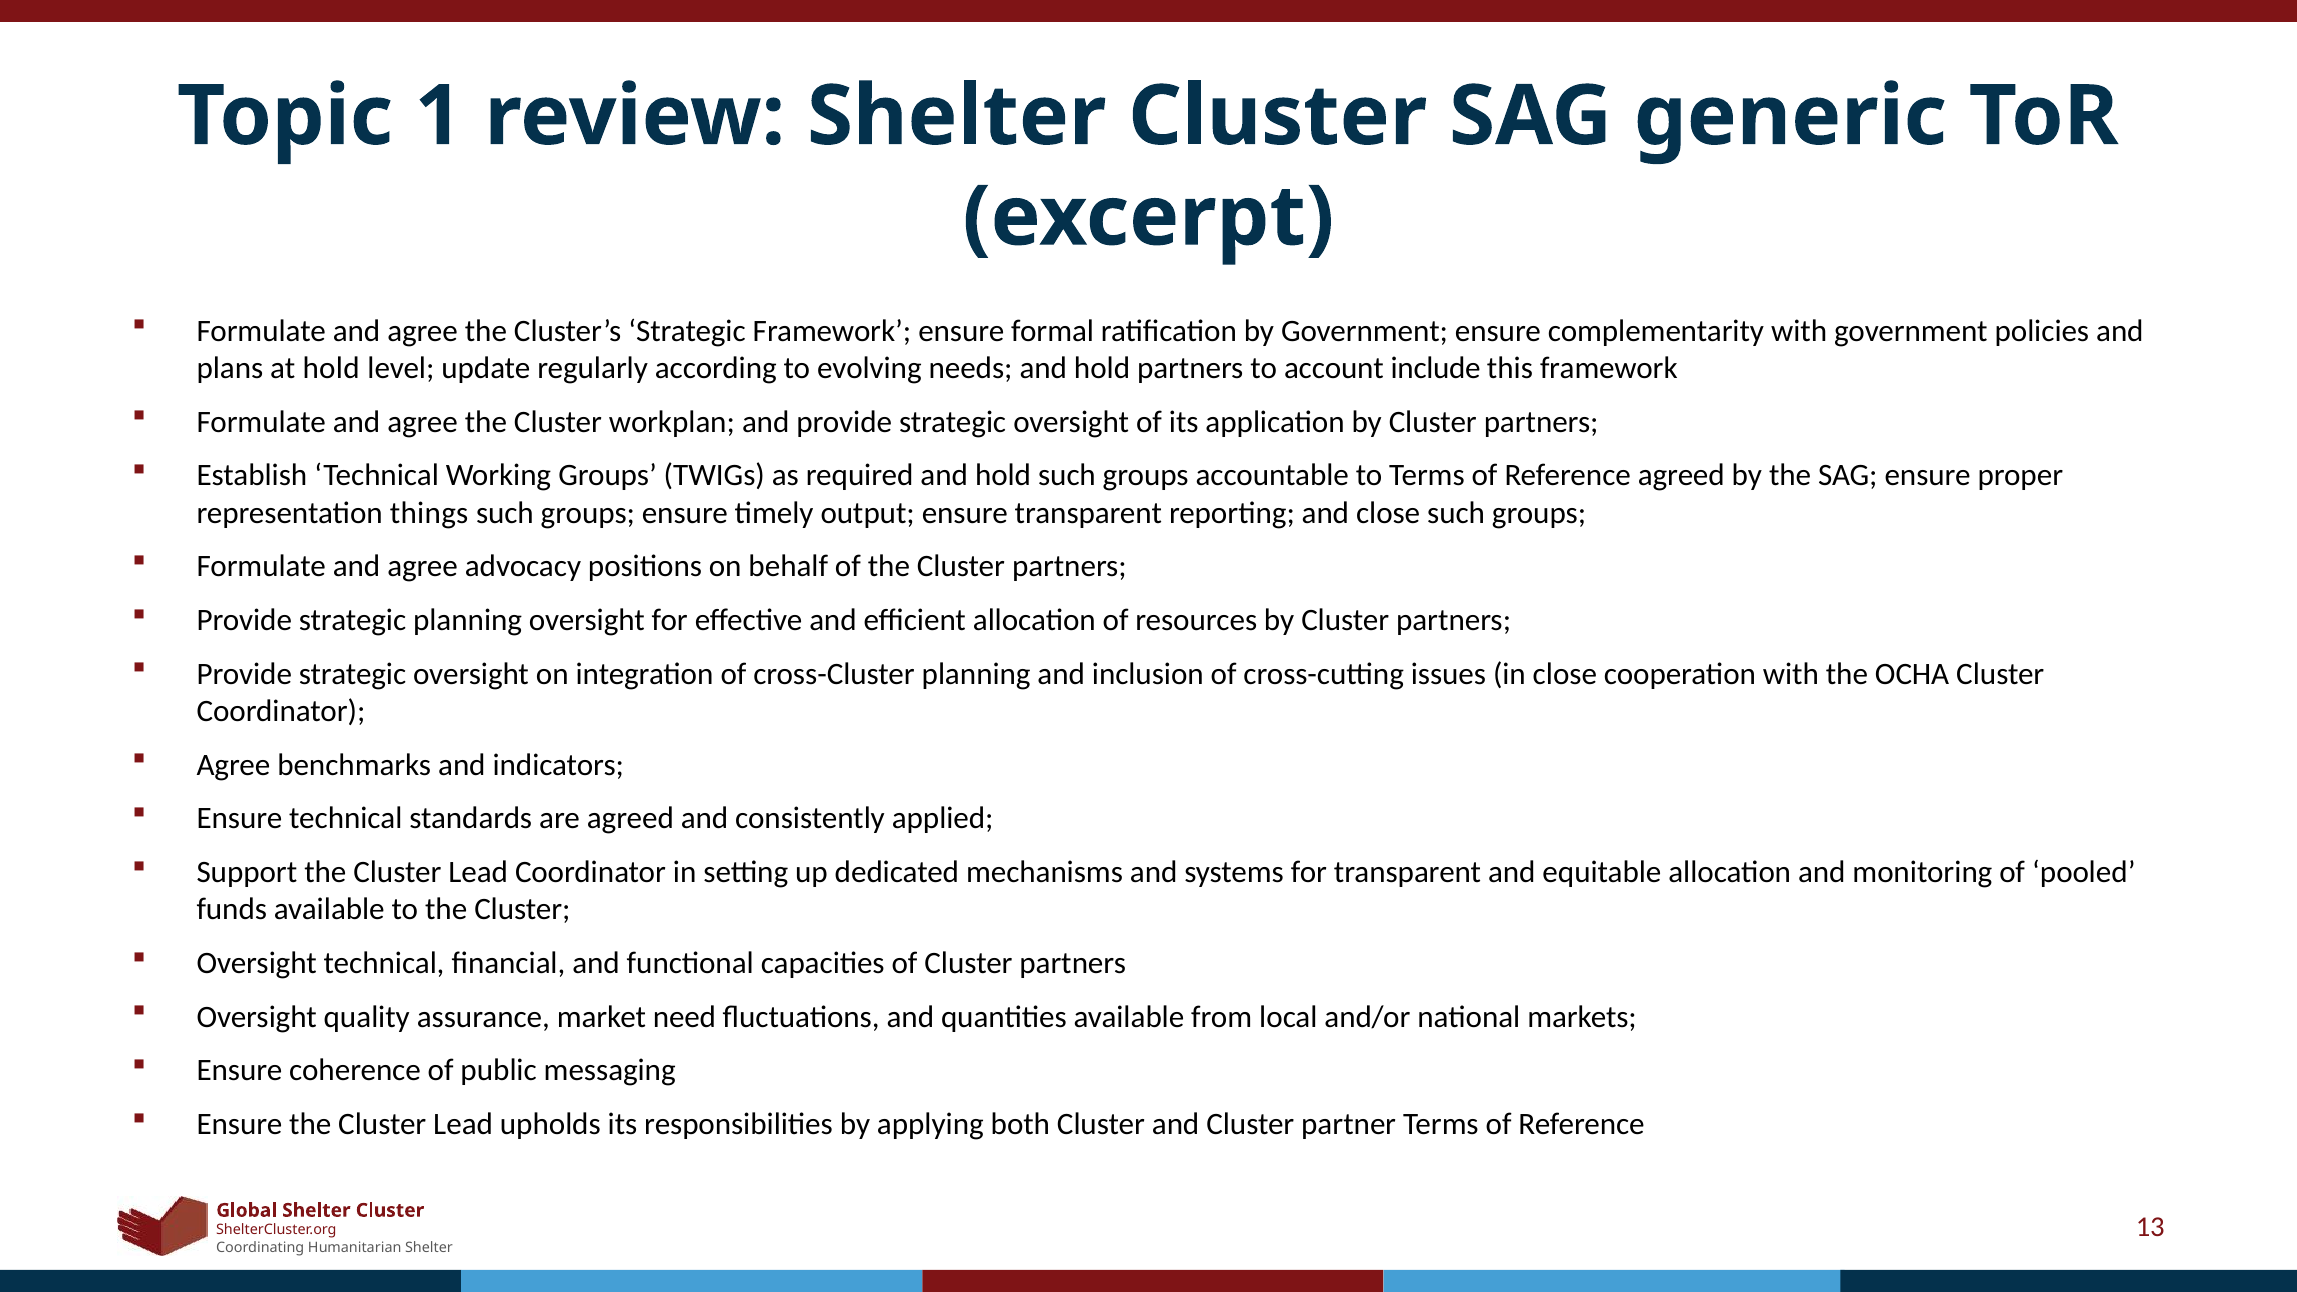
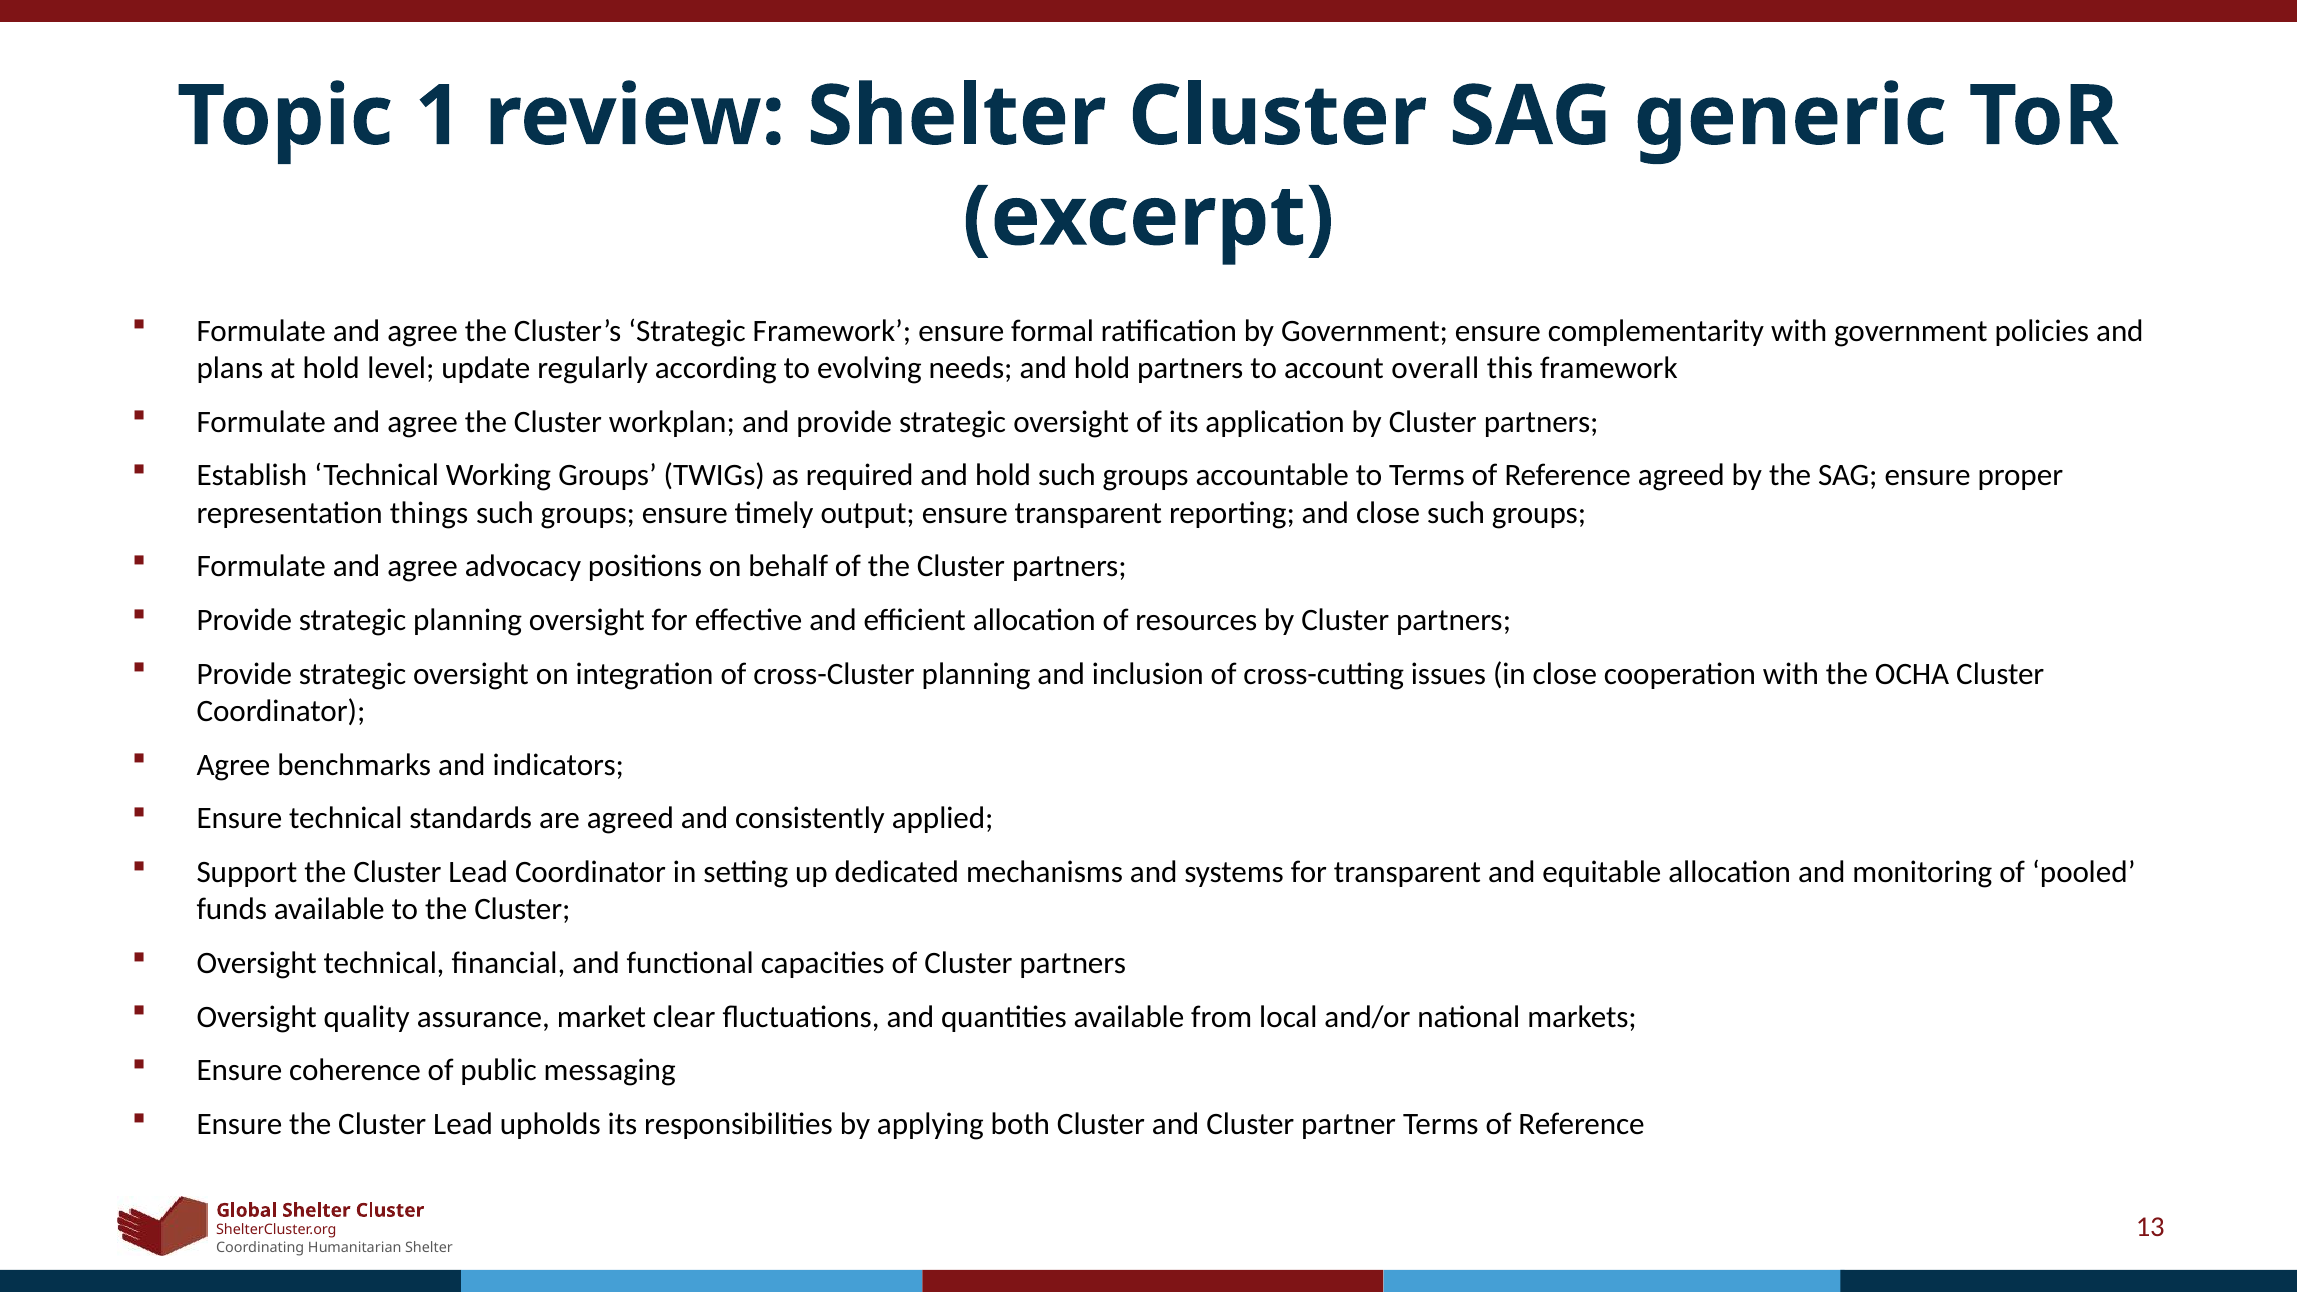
include: include -> overall (1435, 368)
need: need -> clear (684, 1017)
